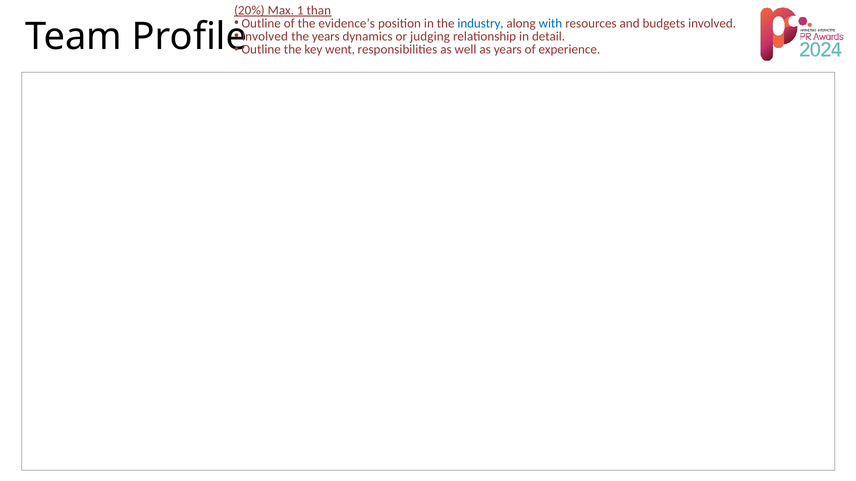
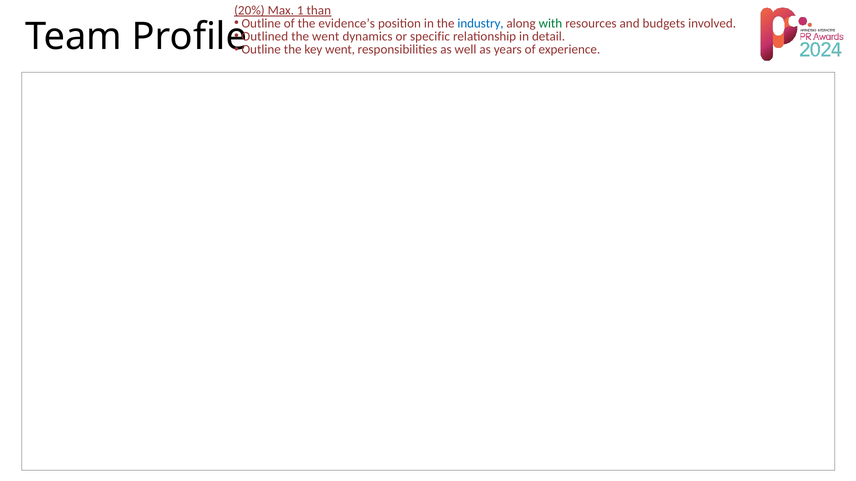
with colour: blue -> green (550, 23)
Involved: Involved -> Outlined (265, 36)
the years: years -> went (326, 36)
judging: judging -> specific (430, 36)
